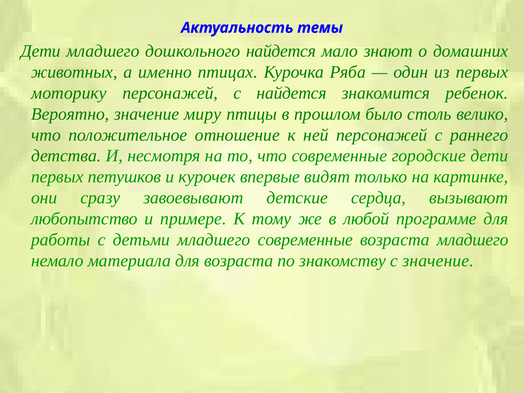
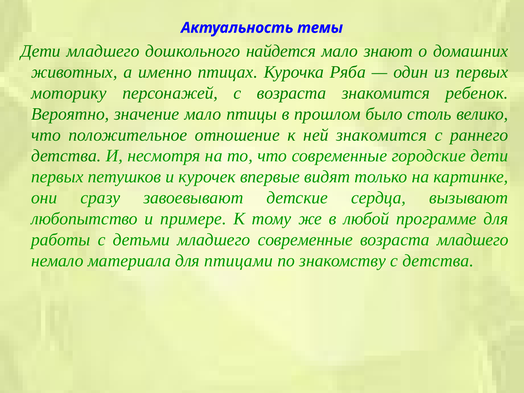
с найдется: найдется -> возраста (292, 93)
значение миру: миру -> мало (203, 114)
ней персонажей: персонажей -> знакомится (382, 135)
для возраста: возраста -> птицами (239, 261)
с значение: значение -> детства (438, 261)
